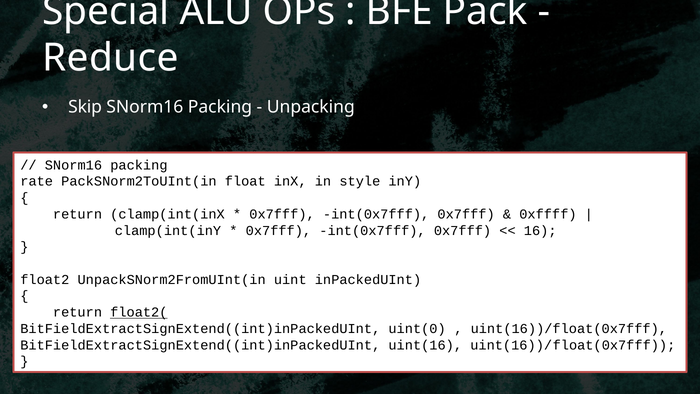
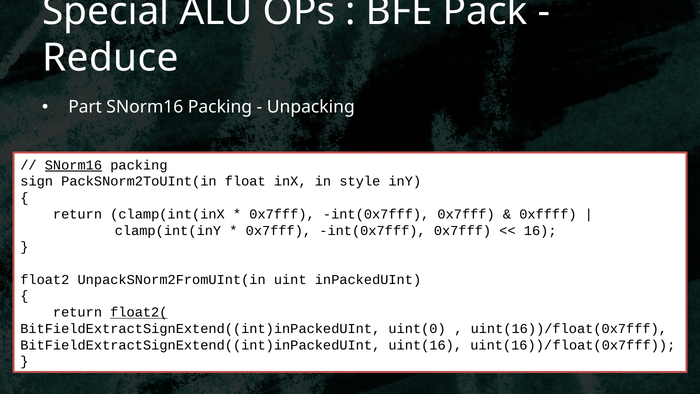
Skip: Skip -> Part (85, 107)
SNorm16 underline: none -> present (73, 165)
rate: rate -> sign (37, 181)
